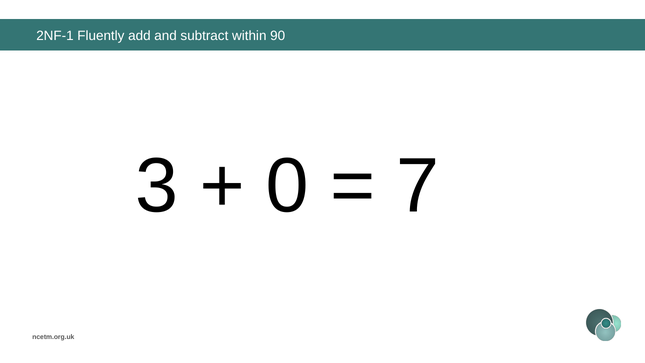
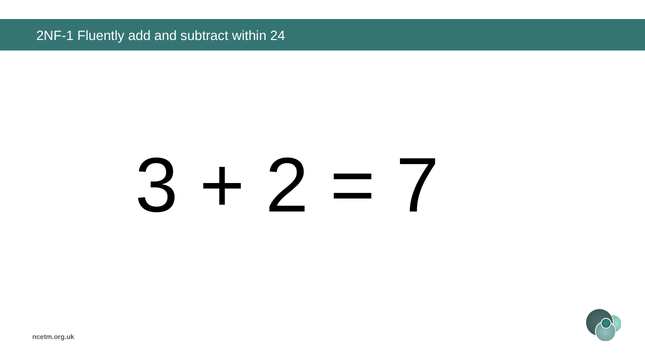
90: 90 -> 24 (278, 36)
0: 0 -> 2 (287, 186)
